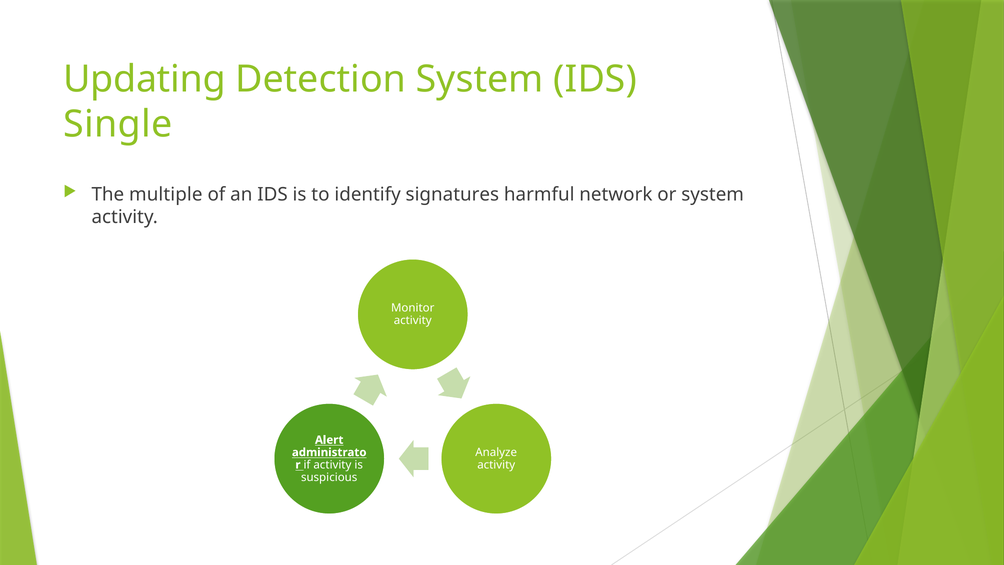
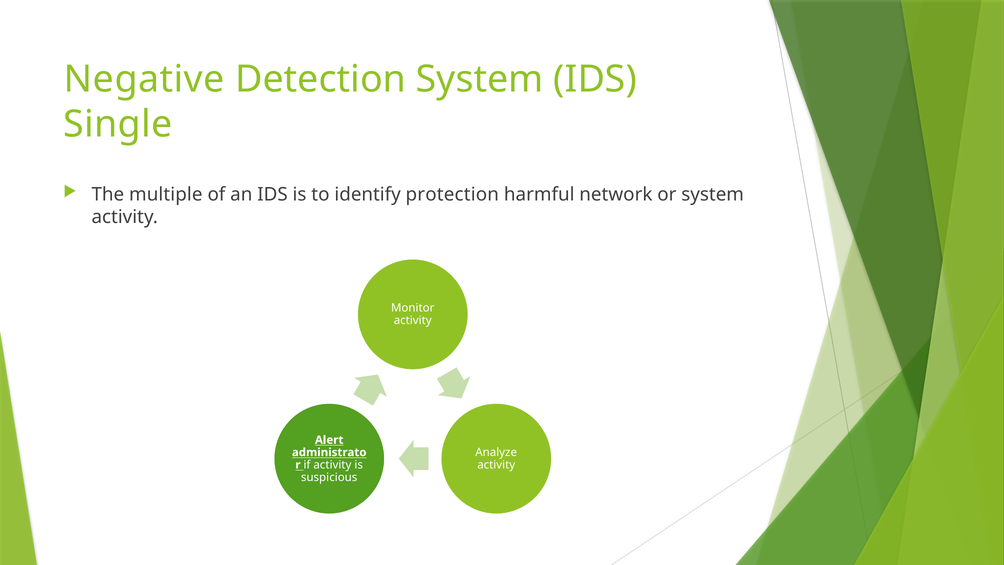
Updating: Updating -> Negative (144, 79)
signatures: signatures -> protection (452, 194)
